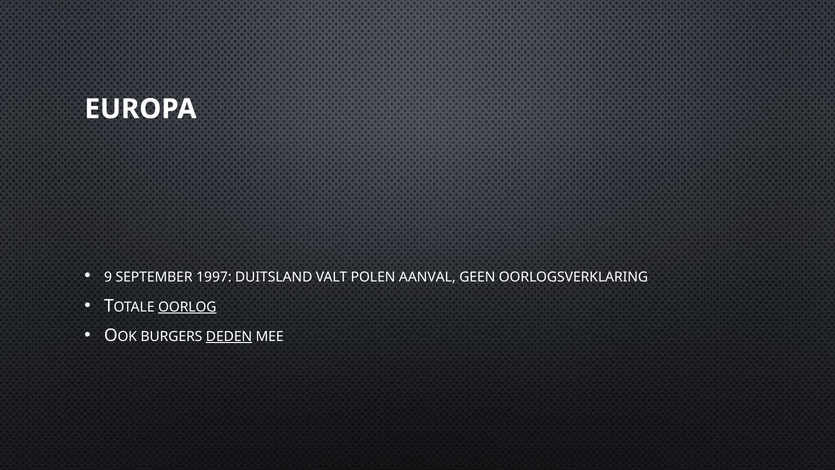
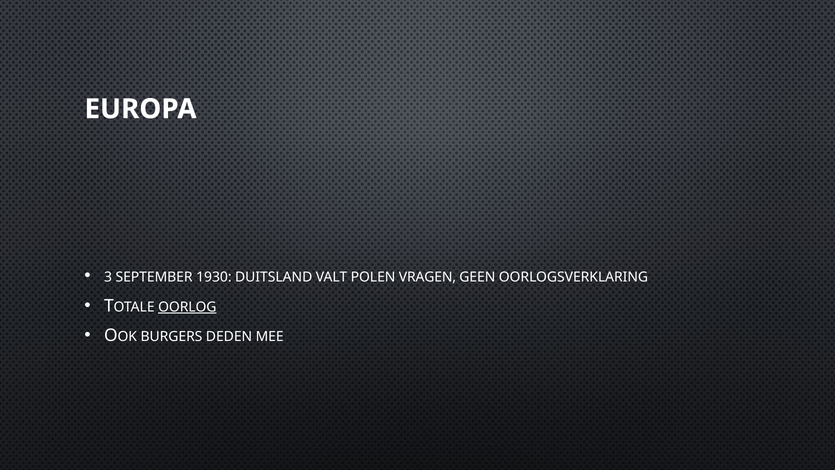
9: 9 -> 3 (108, 277)
1997: 1997 -> 1930 (214, 277)
AANVAL: AANVAL -> VRAGEN (427, 277)
DEDEN underline: present -> none (229, 336)
